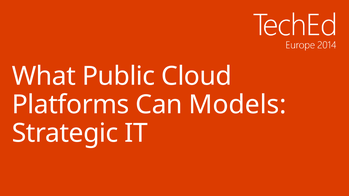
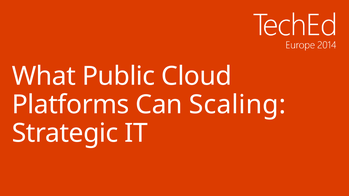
Models: Models -> Scaling (237, 105)
